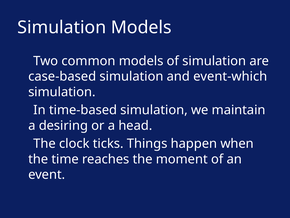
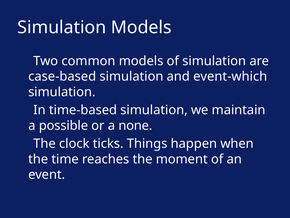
desiring: desiring -> possible (63, 125)
head: head -> none (135, 125)
